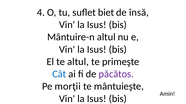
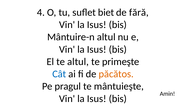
însă: însă -> fără (139, 12)
păcătos colour: purple -> orange (116, 74)
morţii: morţii -> pragul (68, 87)
